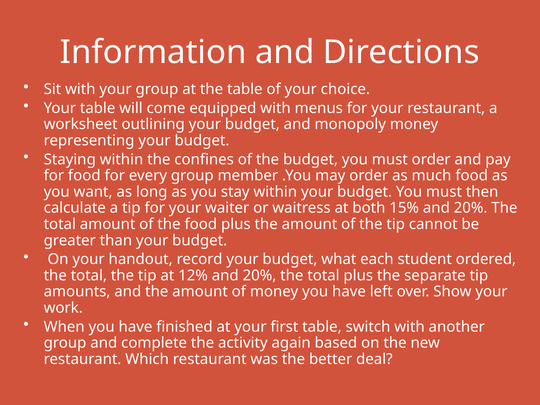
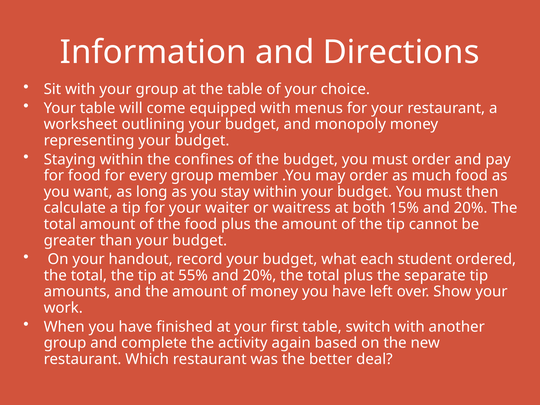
12%: 12% -> 55% (193, 275)
